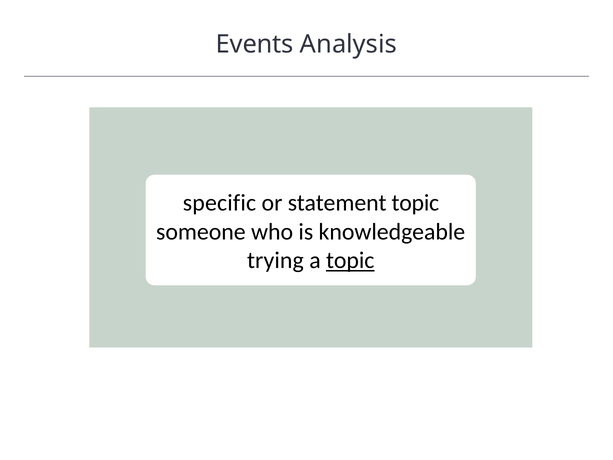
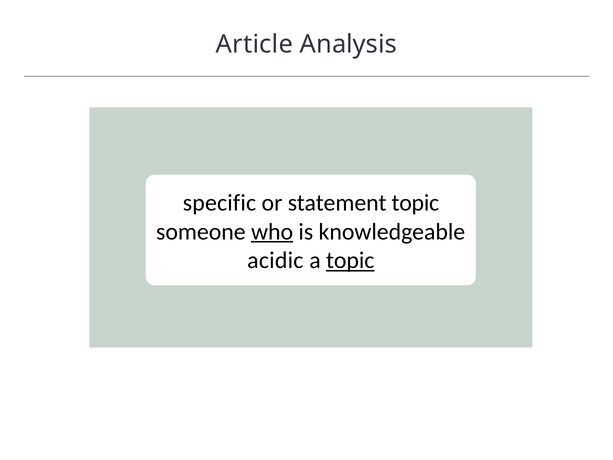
Events: Events -> Article (254, 44)
who underline: none -> present (272, 232)
trying: trying -> acidic (275, 260)
